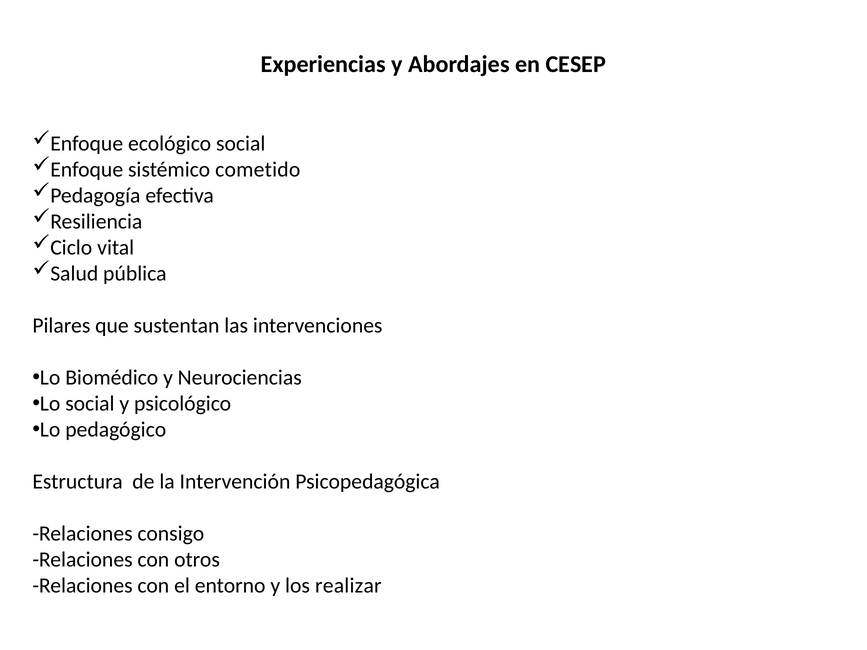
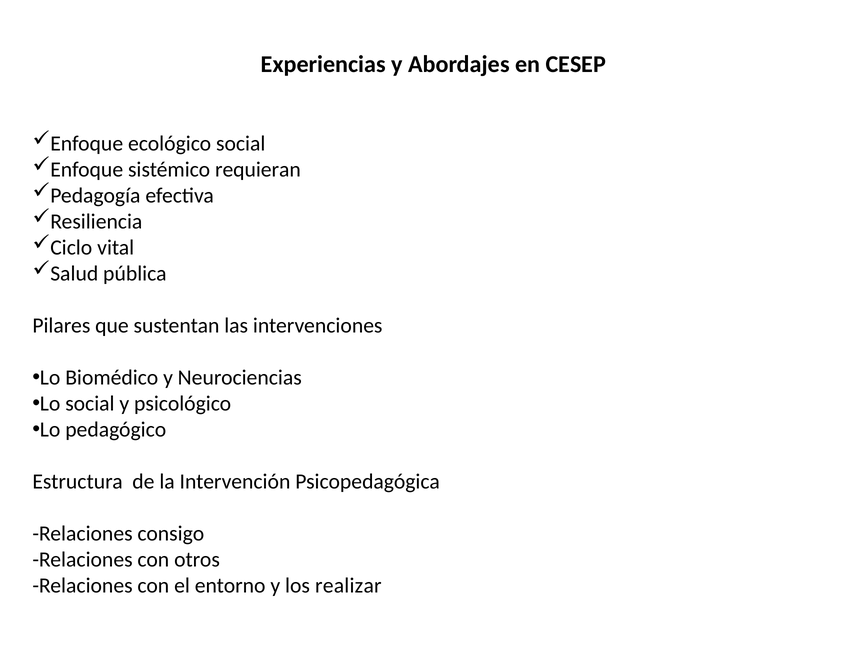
cometido: cometido -> requieran (258, 170)
